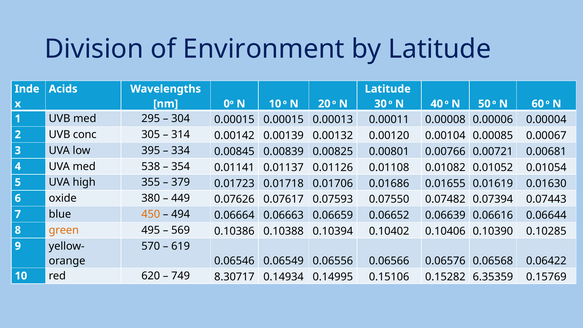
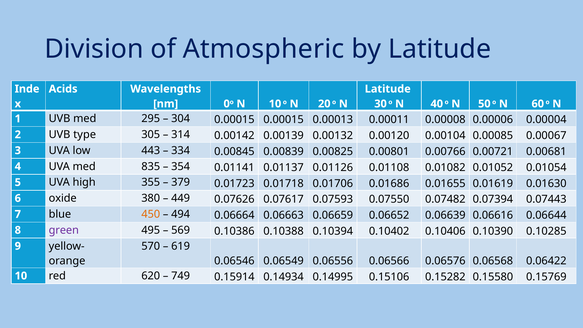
Environment: Environment -> Atmospheric (264, 49)
conc: conc -> type (85, 135)
395: 395 -> 443 (151, 150)
538: 538 -> 835 (151, 166)
green colour: orange -> purple (64, 230)
8.30717: 8.30717 -> 0.15914 (234, 277)
6.35359: 6.35359 -> 0.15580 (493, 277)
